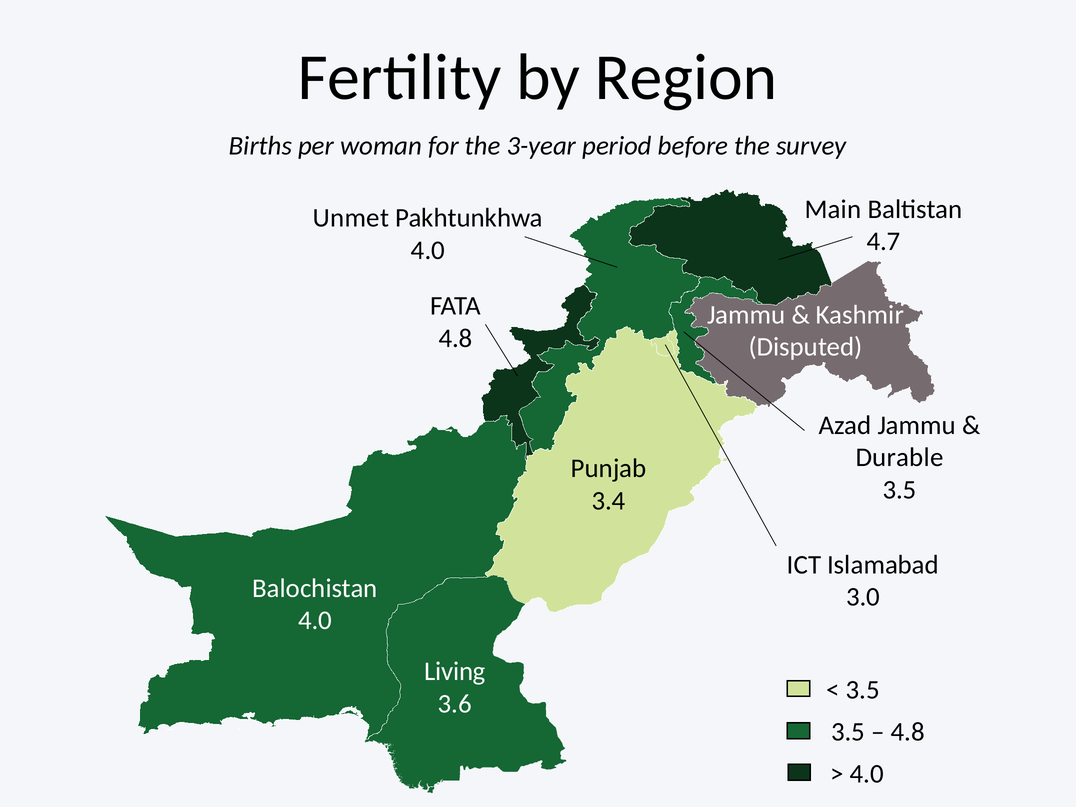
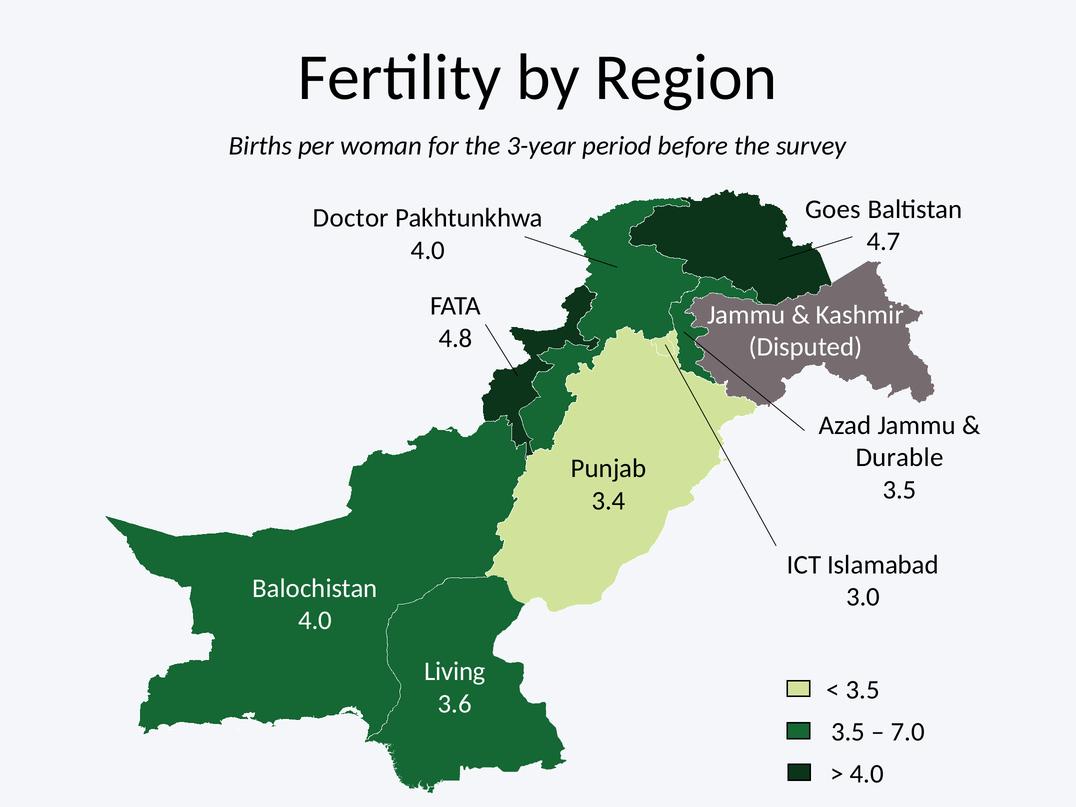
Main: Main -> Goes (833, 209)
Unmet: Unmet -> Doctor (351, 218)
4.8: 4.8 -> 7.0 (908, 732)
